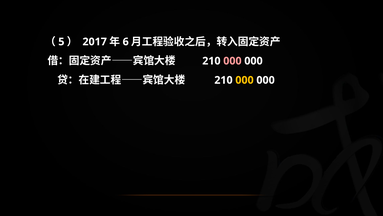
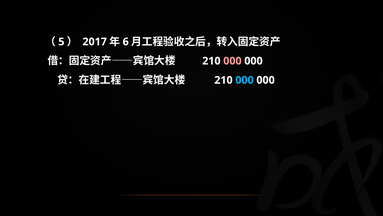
000 colour: yellow -> light blue (244, 80)
